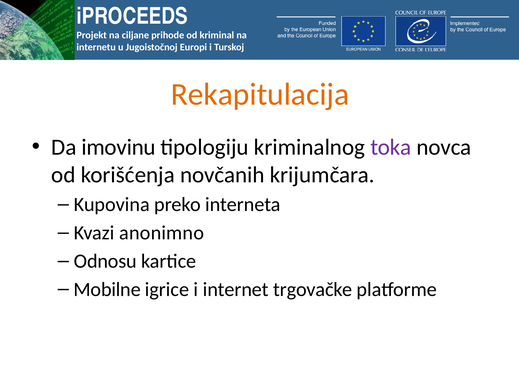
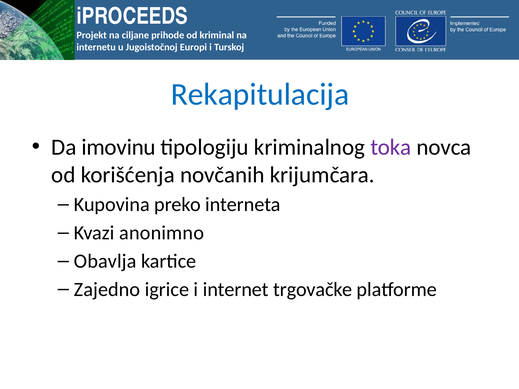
Rekapitulacija colour: orange -> blue (260, 94)
Odnosu: Odnosu -> Obavlja (105, 261)
Mobilne: Mobilne -> Zajedno (107, 290)
